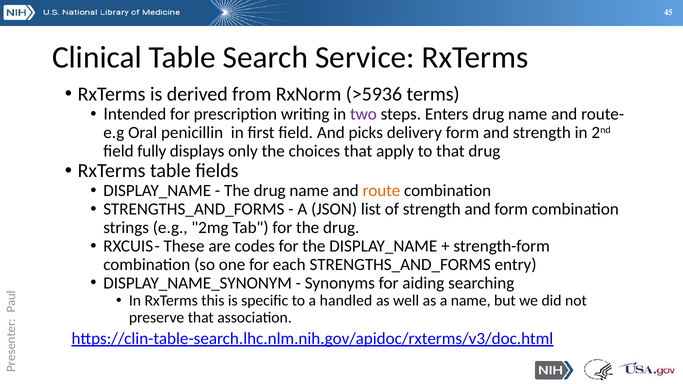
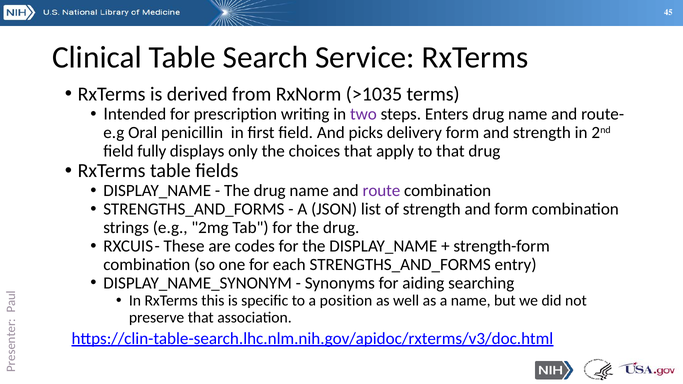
>5936: >5936 -> >1035 (374, 94)
route colour: orange -> purple (381, 191)
handled: handled -> position (346, 301)
